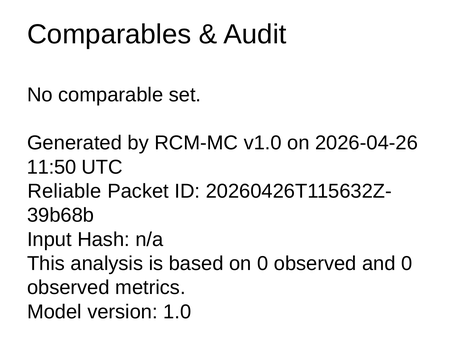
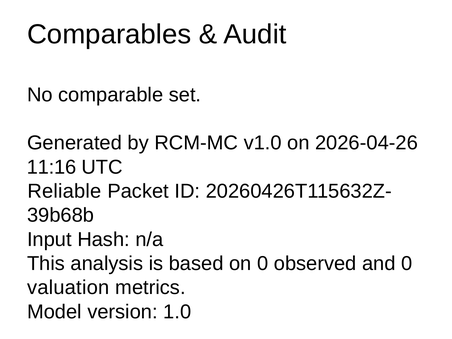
11:50: 11:50 -> 11:16 (52, 167)
observed: observed -> valuation (68, 288)
